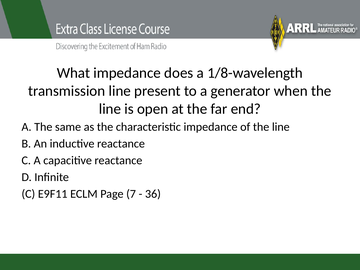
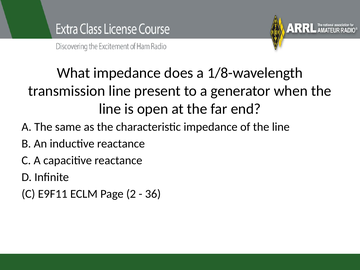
7: 7 -> 2 (131, 194)
